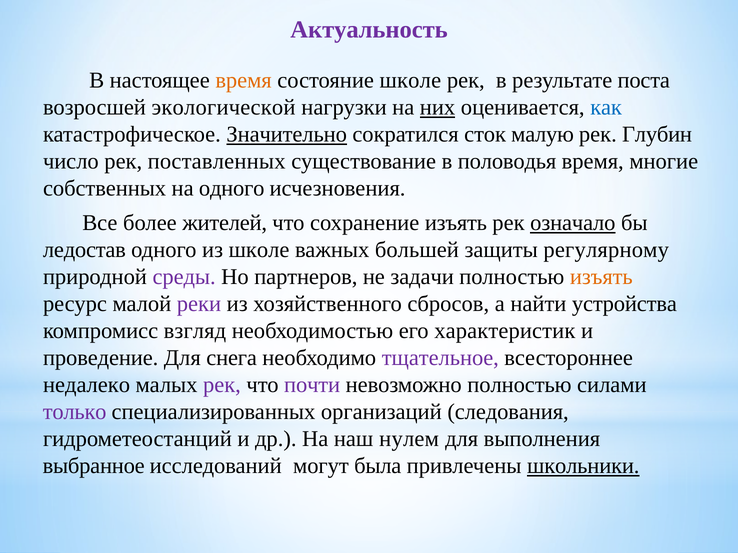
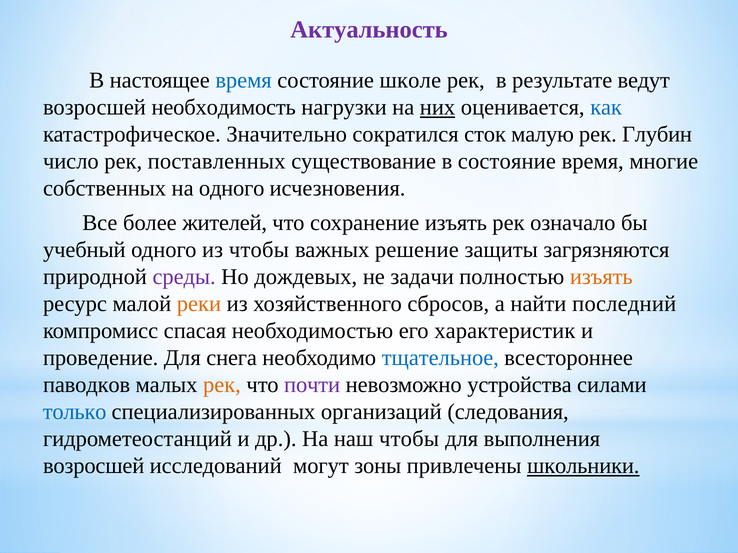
время colour: orange -> blue (244, 80)
поста: поста -> ведут (644, 80)
экологической: экологической -> необходимость (224, 108)
Значительно underline: present -> none (287, 135)
в половодья: половодья -> состояние (507, 162)
означало underline: present -> none (573, 223)
ледостав: ледостав -> учебный (84, 250)
из школе: школе -> чтобы (259, 250)
большей: большей -> решение (417, 250)
регулярному: регулярному -> загрязняются (606, 250)
партнеров: партнеров -> дождевых (306, 277)
реки colour: purple -> orange (199, 304)
устройства: устройства -> последний (624, 304)
взгляд: взгляд -> спасая (195, 331)
тщательное colour: purple -> blue (440, 358)
недалеко: недалеко -> паводков (87, 385)
рек colour: purple -> orange (222, 385)
невозможно полностью: полностью -> устройства (520, 385)
только colour: purple -> blue (75, 412)
наш нулем: нулем -> чтобы (409, 439)
выбранное: выбранное -> возросшей (94, 466)
была: была -> зоны (378, 466)
